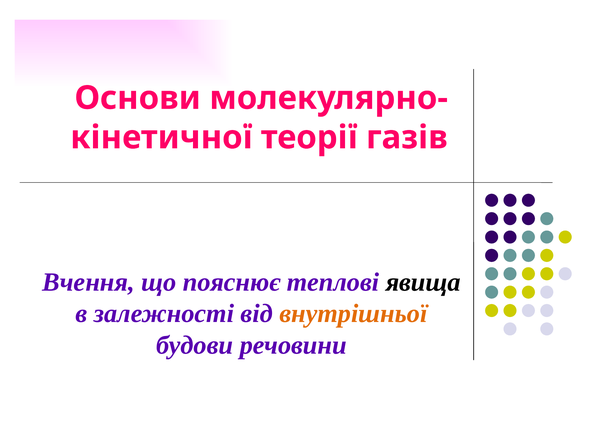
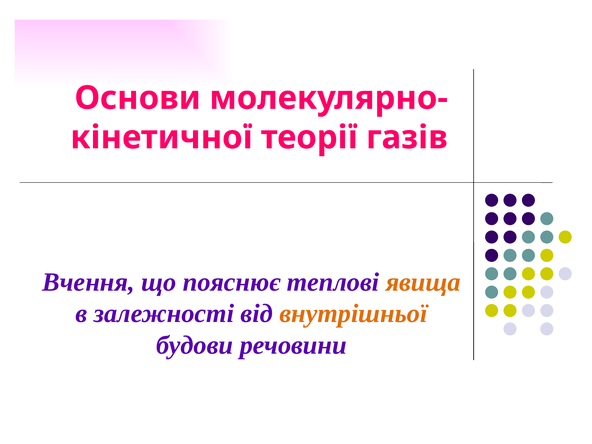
явища colour: black -> orange (423, 282)
